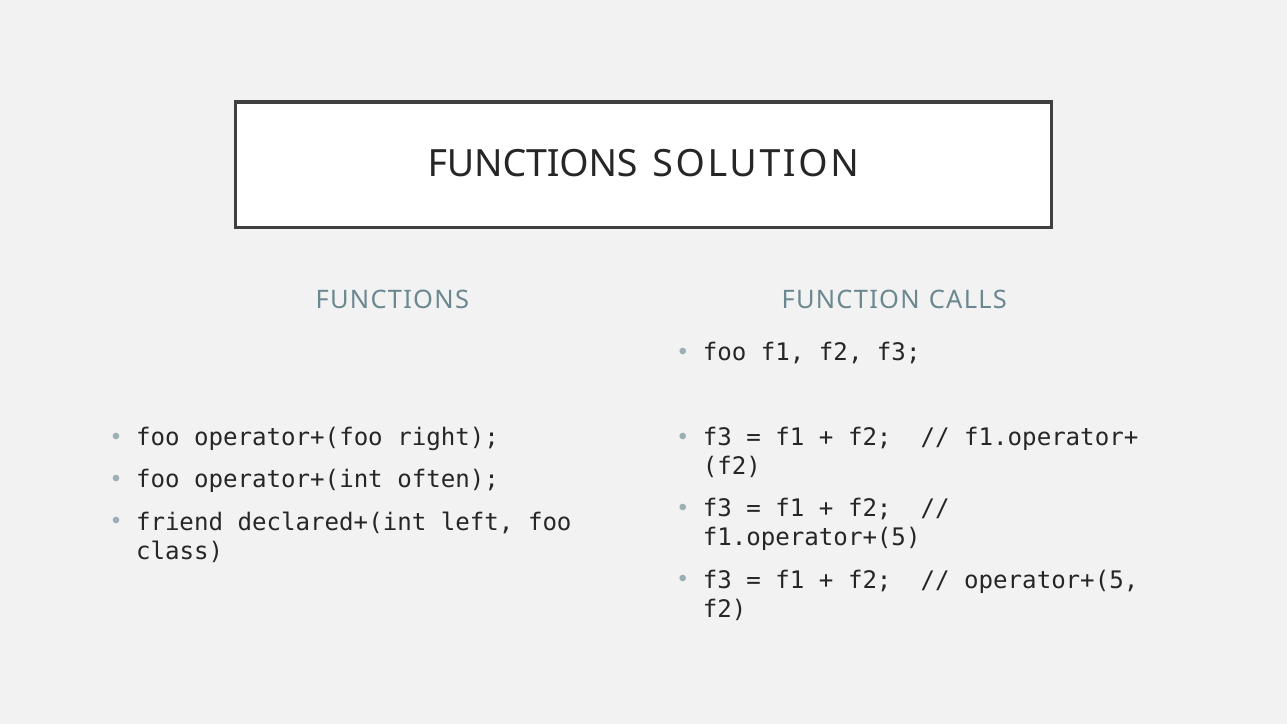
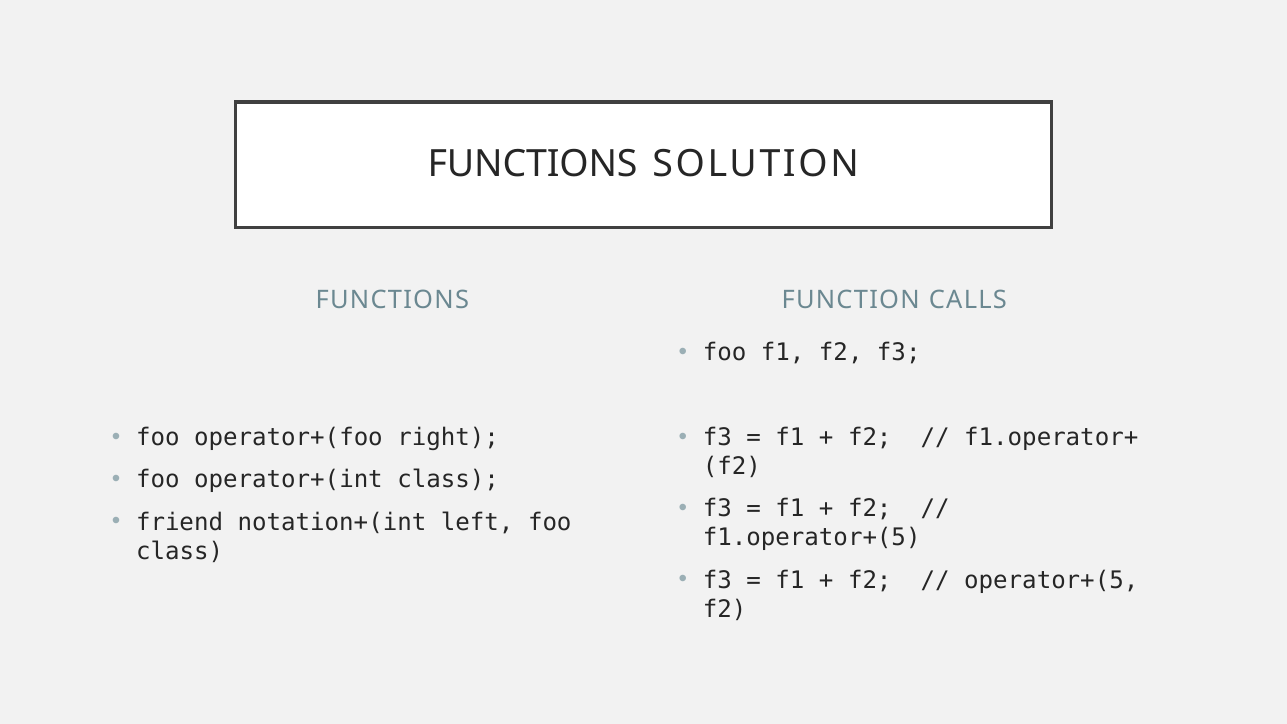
operator+(int often: often -> class (448, 480)
declared+(int: declared+(int -> notation+(int (332, 522)
